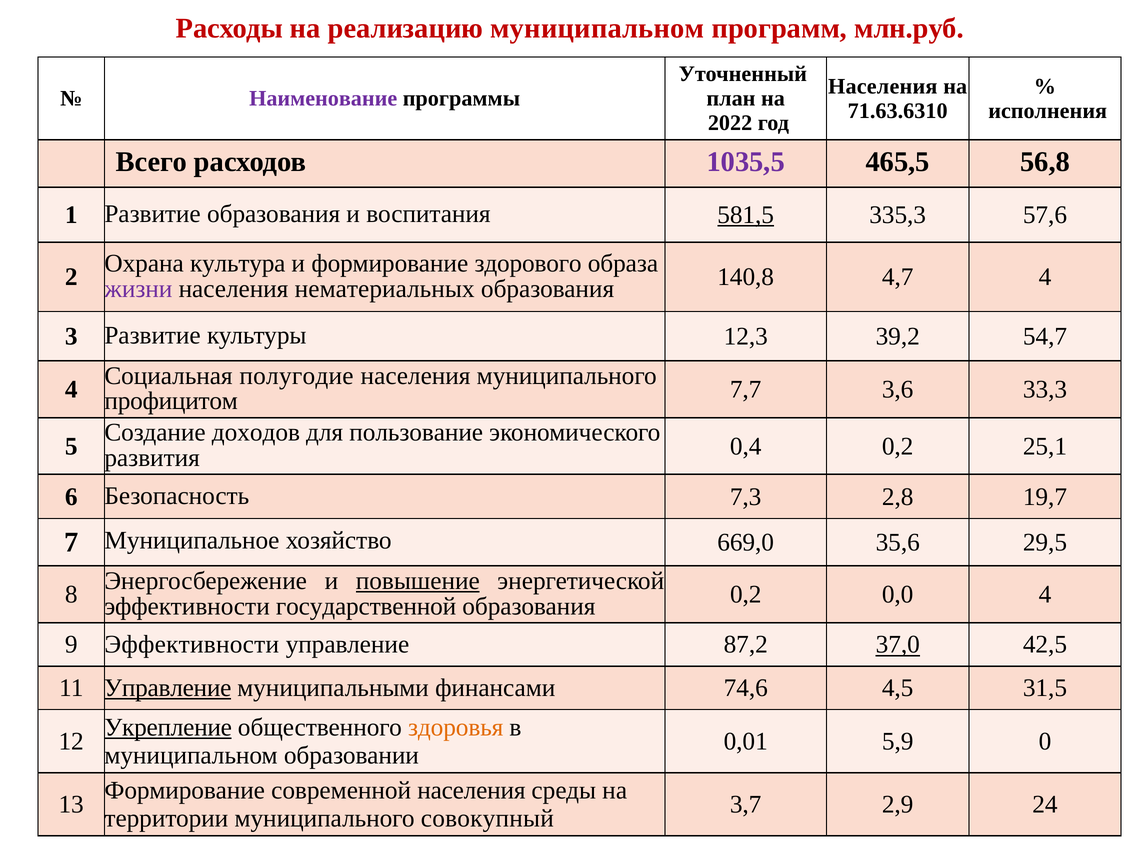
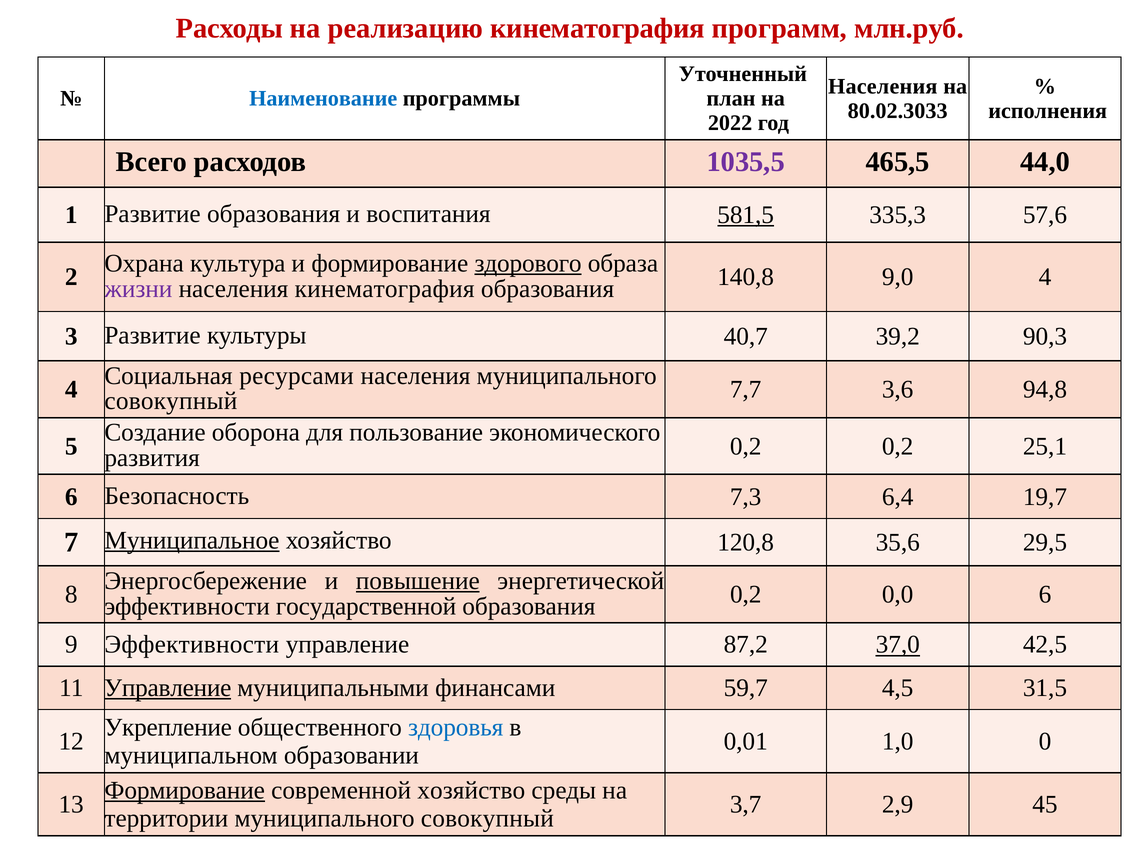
реализацию муниципальном: муниципальном -> кинематография (598, 28)
Наименование colour: purple -> blue (323, 99)
71.63.6310: 71.63.6310 -> 80.02.3033 (898, 111)
56,8: 56,8 -> 44,0 (1045, 162)
здорового underline: none -> present (528, 263)
населения нематериальных: нематериальных -> кинематография (385, 289)
4,7: 4,7 -> 9,0 (898, 277)
12,3: 12,3 -> 40,7 (746, 336)
54,7: 54,7 -> 90,3 (1045, 336)
полугодие: полугодие -> ресурсами (296, 376)
профицитом: профицитом -> совокупный (171, 401)
33,3: 33,3 -> 94,8 (1045, 389)
доходов: доходов -> оборона (256, 433)
развития 0,4: 0,4 -> 0,2 (746, 446)
2,8: 2,8 -> 6,4 (898, 497)
Муниципальное underline: none -> present (192, 541)
669,0: 669,0 -> 120,8 (746, 542)
0,0 4: 4 -> 6 (1045, 595)
74,6: 74,6 -> 59,7 (746, 688)
Укрепление underline: present -> none (168, 727)
здоровья colour: orange -> blue (456, 727)
5,9: 5,9 -> 1,0 (898, 741)
Формирование underline: none -> present (185, 790)
современной населения: населения -> хозяйство (471, 790)
24: 24 -> 45 (1045, 804)
